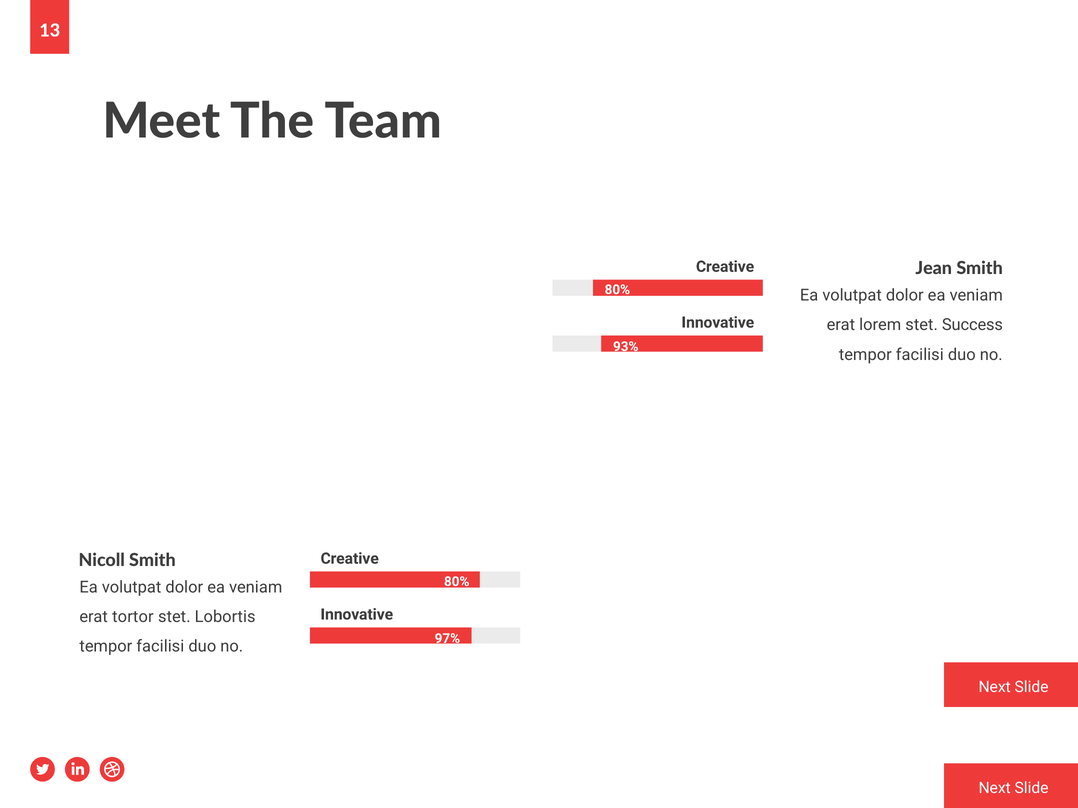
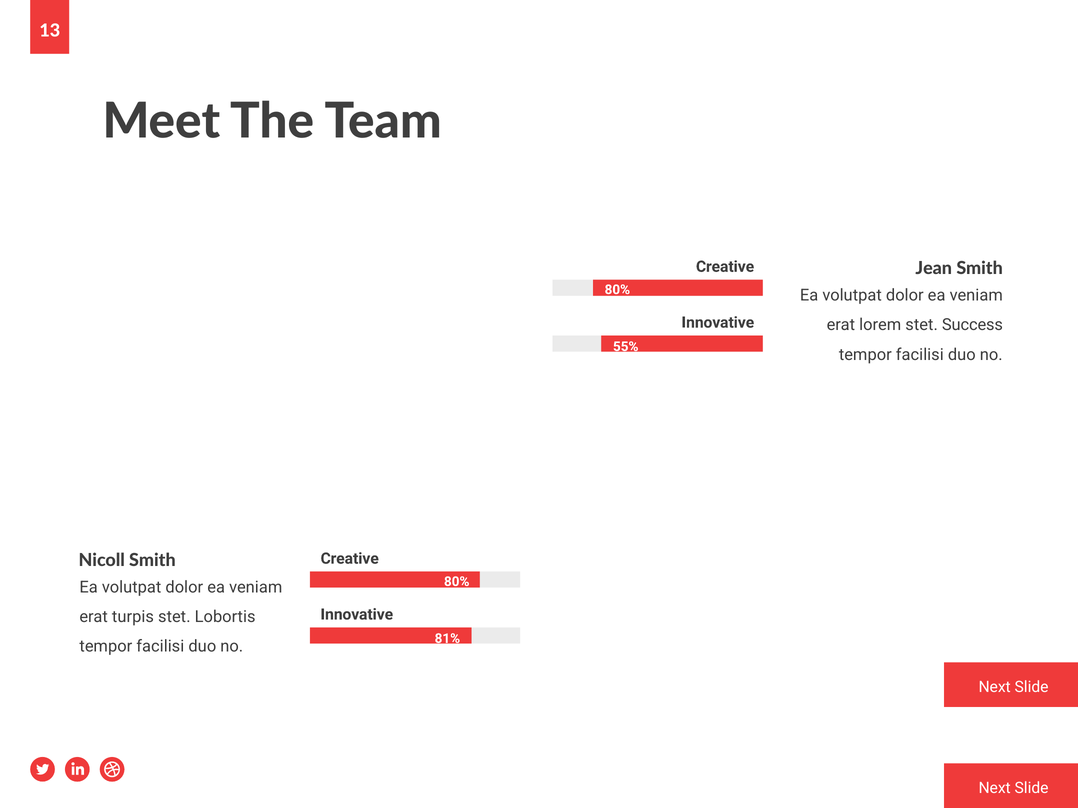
93%: 93% -> 55% (626, 347)
tortor: tortor -> turpis (133, 617)
97%: 97% -> 81% (447, 639)
